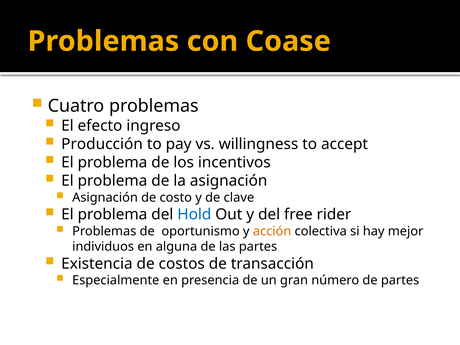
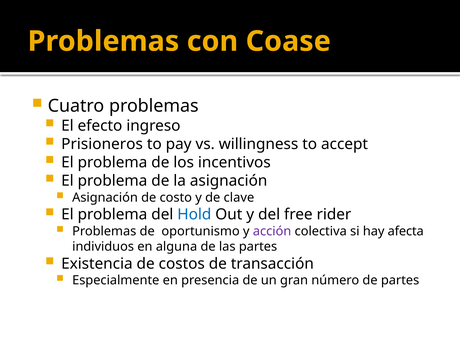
Producción: Producción -> Prisioneros (102, 144)
acción colour: orange -> purple (272, 231)
mejor: mejor -> afecta (406, 231)
